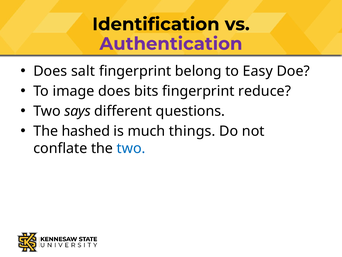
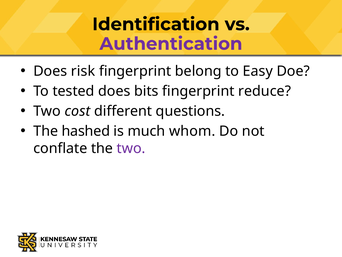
salt: salt -> risk (83, 71)
image: image -> tested (74, 91)
says: says -> cost (77, 111)
things: things -> whom (192, 131)
two colour: blue -> purple (131, 148)
